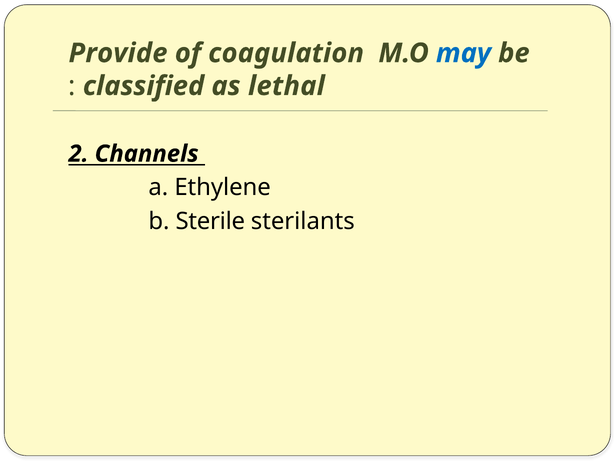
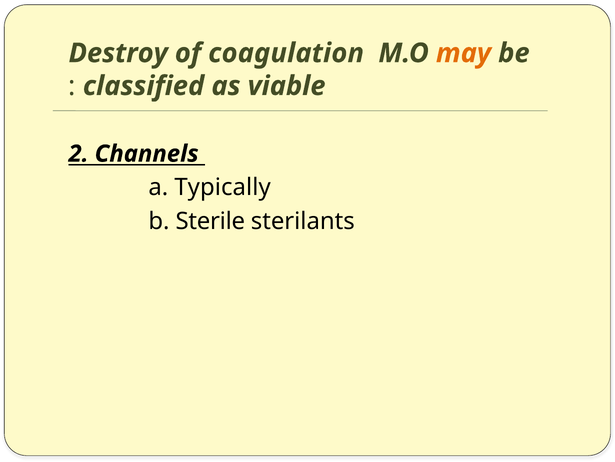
Provide: Provide -> Destroy (118, 53)
may colour: blue -> orange (464, 53)
lethal: lethal -> viable (287, 86)
Ethylene: Ethylene -> Typically (223, 187)
